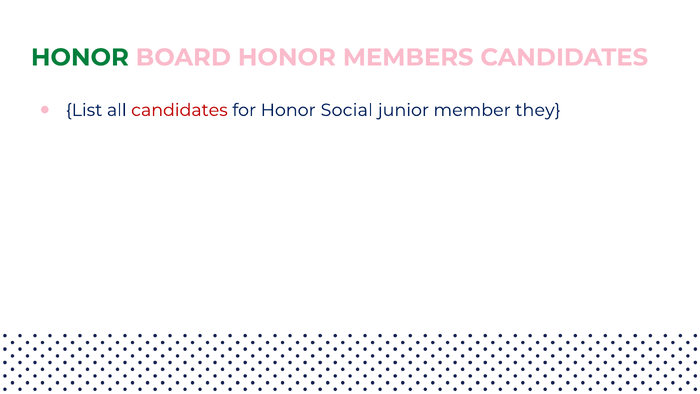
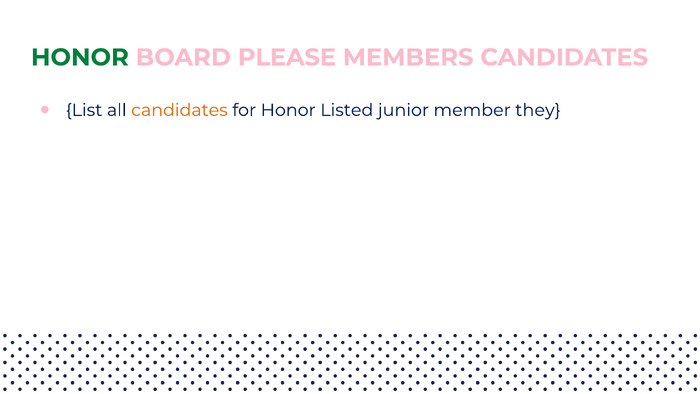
BOARD HONOR: HONOR -> PLEASE (287, 57)
candidates colour: red -> orange (179, 110)
Social: Social -> Listed (347, 110)
